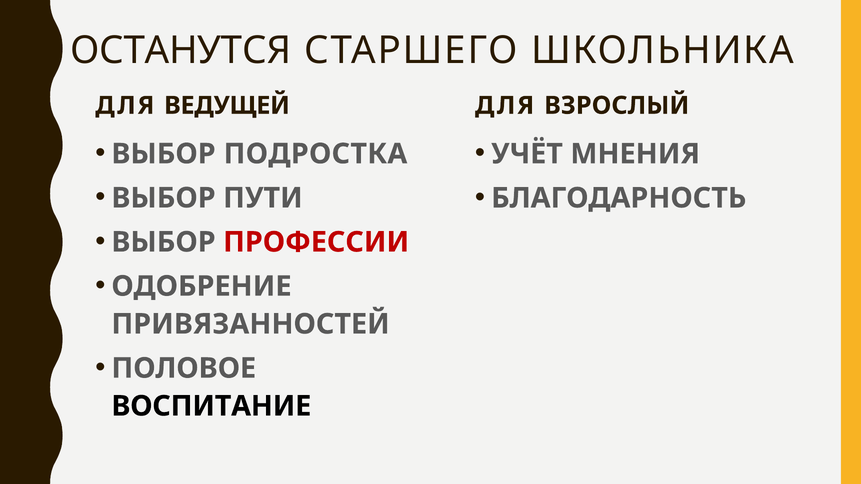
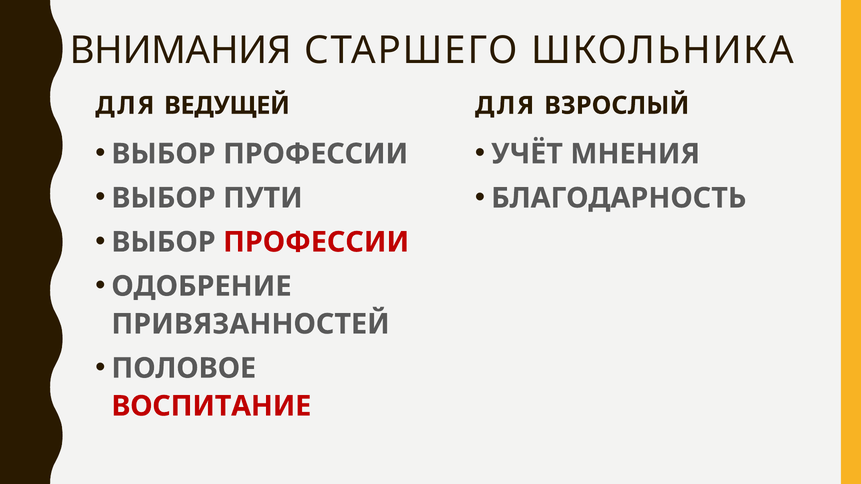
ОСТАНУТСЯ: ОСТАНУТСЯ -> ВНИМАНИЯ (181, 51)
ПОДРОСТКА: ПОДРОСТКА -> ПРОФЕССИИ (316, 154)
ВОСПИТАНИЕ colour: black -> red (211, 406)
